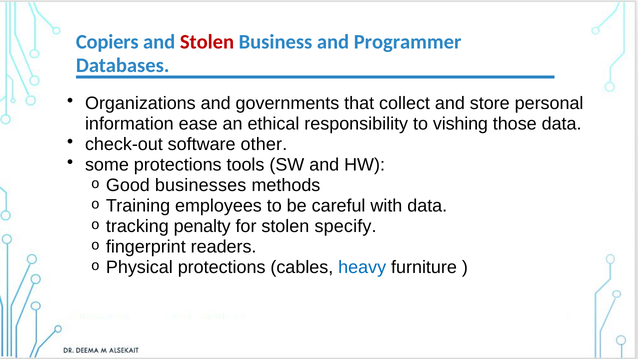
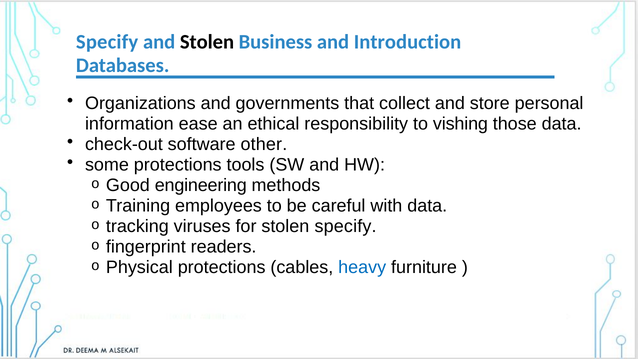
Copiers: Copiers -> Specify (107, 42)
Stolen colour: red -> black (207, 42)
Programmer: Programmer -> Introduction (408, 42)
businesses: businesses -> engineering (201, 185)
penalty: penalty -> viruses (202, 226)
